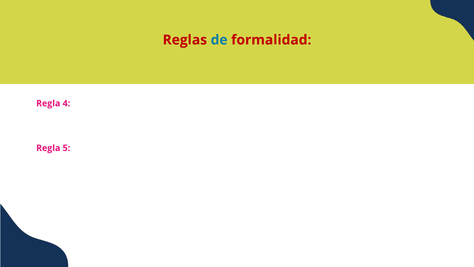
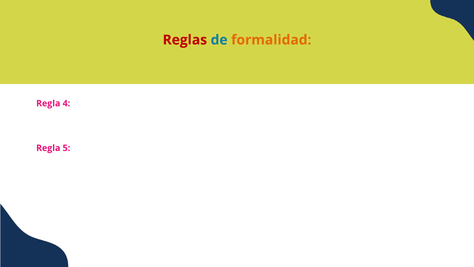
formalidad colour: red -> orange (271, 40)
